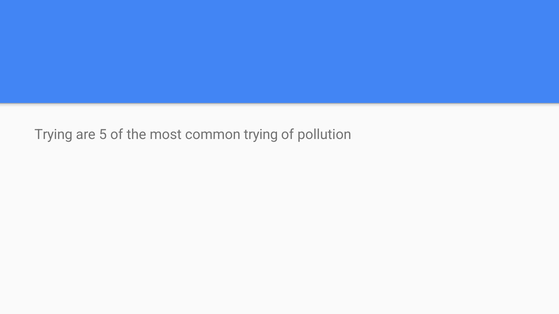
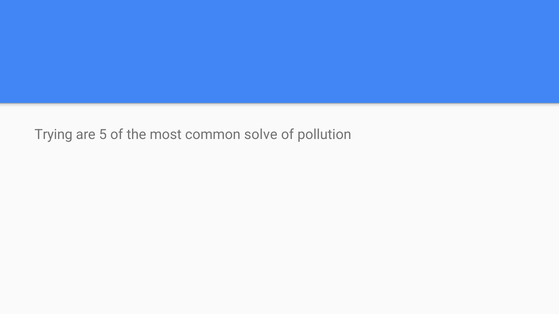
common trying: trying -> solve (261, 135)
